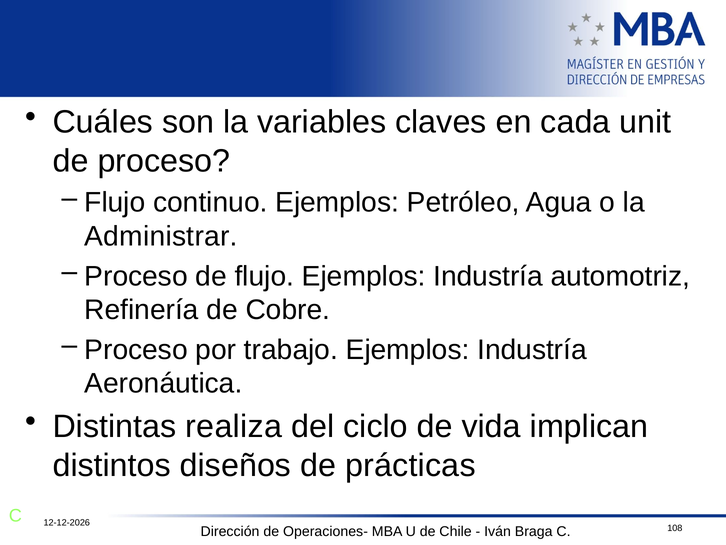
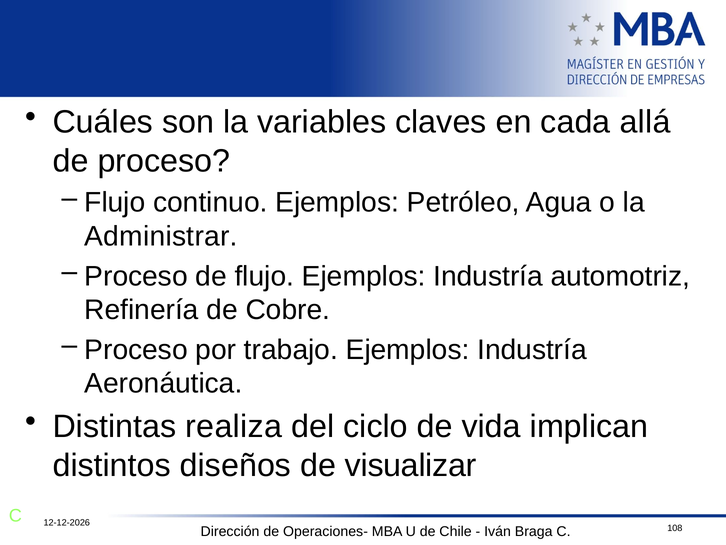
unit: unit -> allá (645, 122)
prácticas: prácticas -> visualizar (411, 465)
